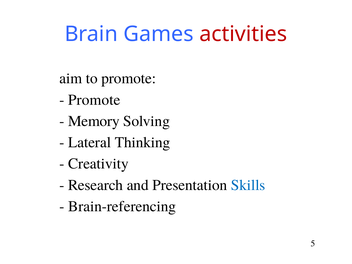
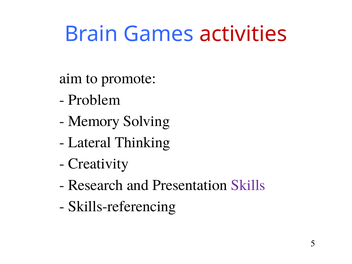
Promote: Promote -> Problem (94, 100)
Skills colour: blue -> purple (248, 185)
Brain-referencing: Brain-referencing -> Skills-referencing (122, 206)
